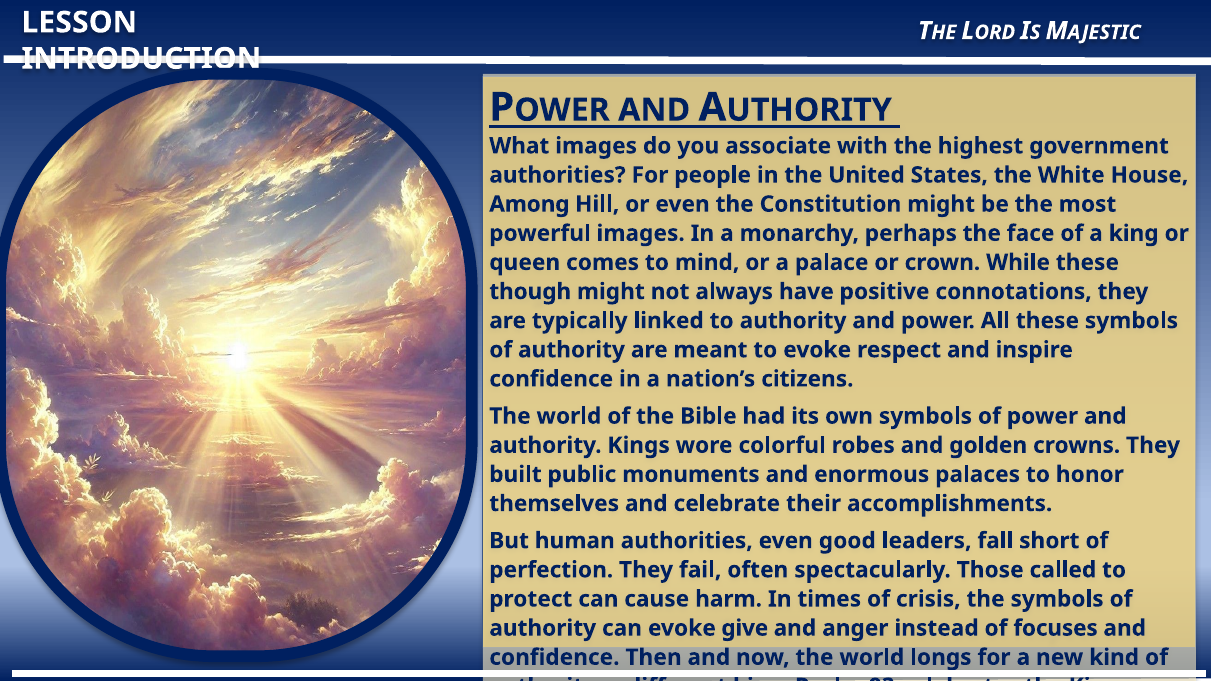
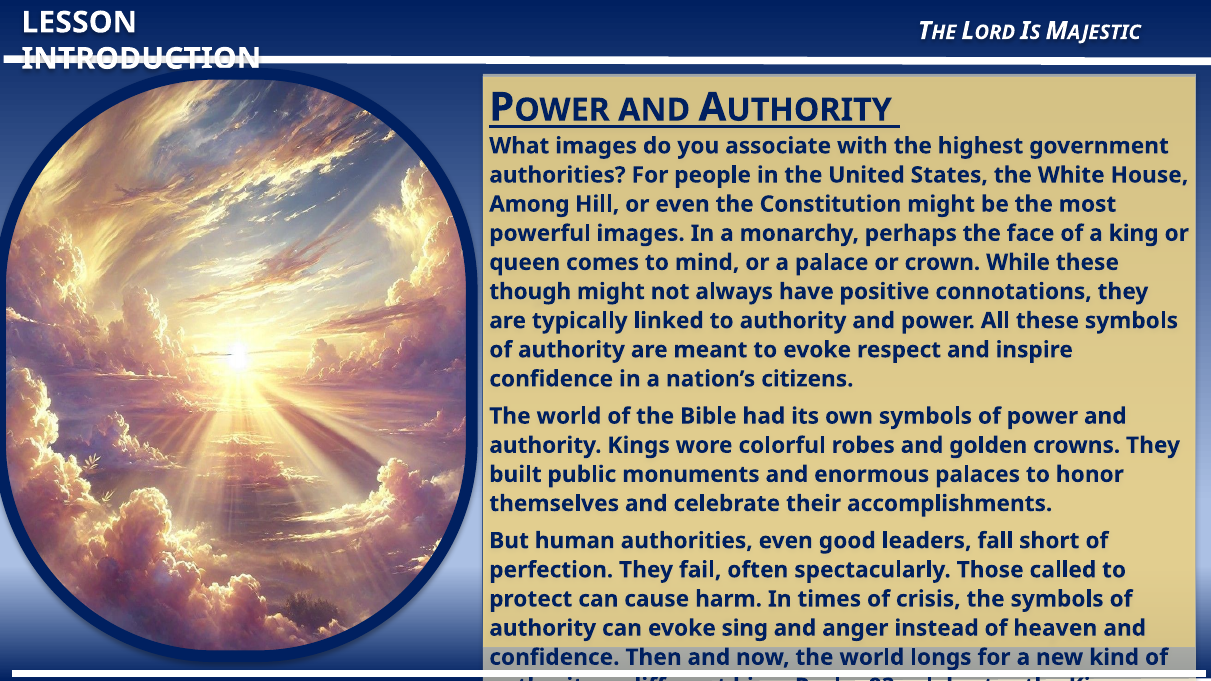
give: give -> sing (745, 628)
focuses: focuses -> heaven (1055, 628)
